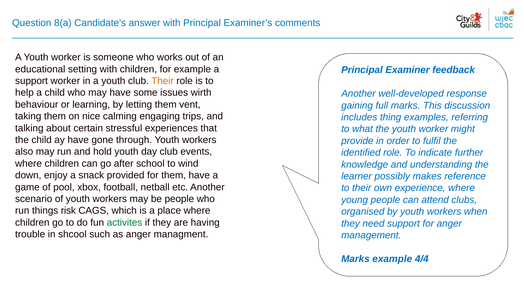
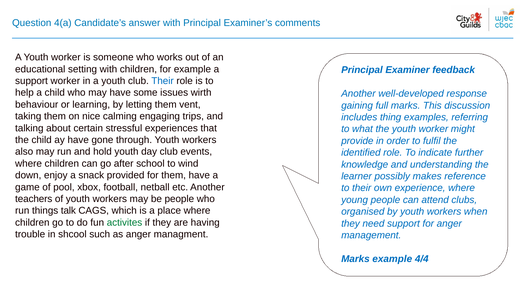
8(a: 8(a -> 4(a (63, 23)
Their colour: orange -> blue (163, 81)
scenario: scenario -> teachers (34, 199)
risk: risk -> talk (68, 211)
